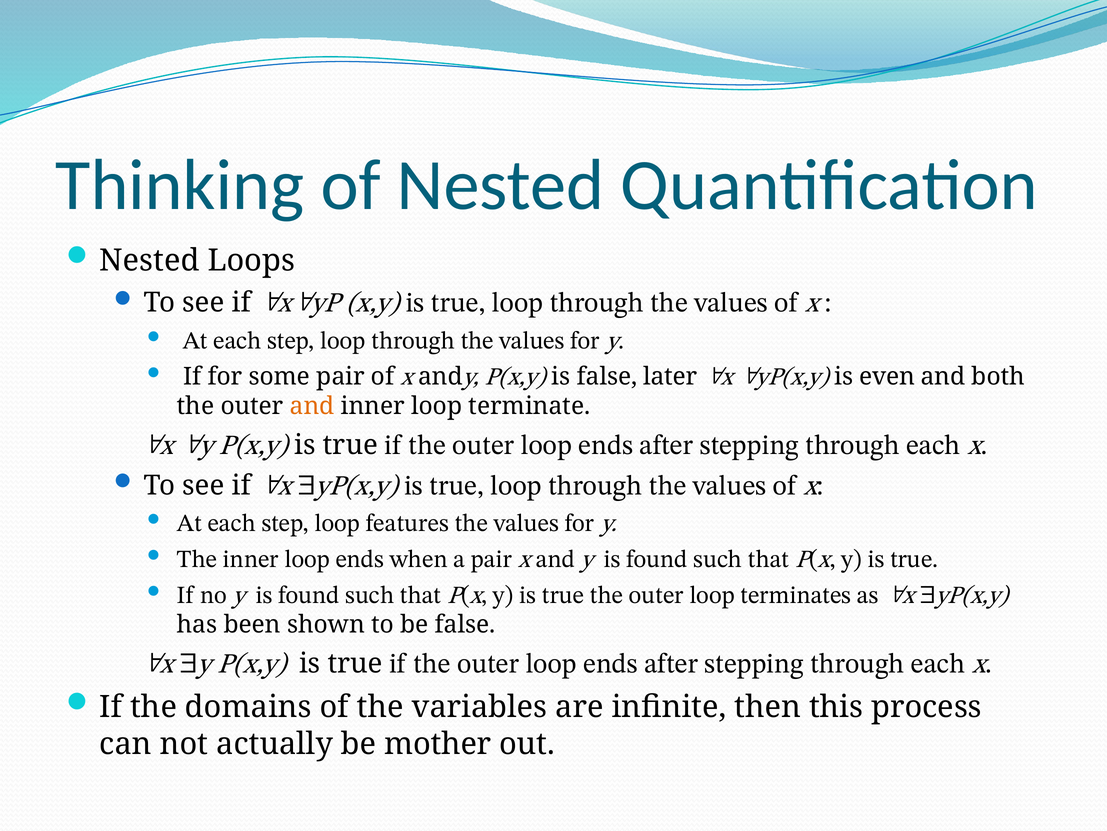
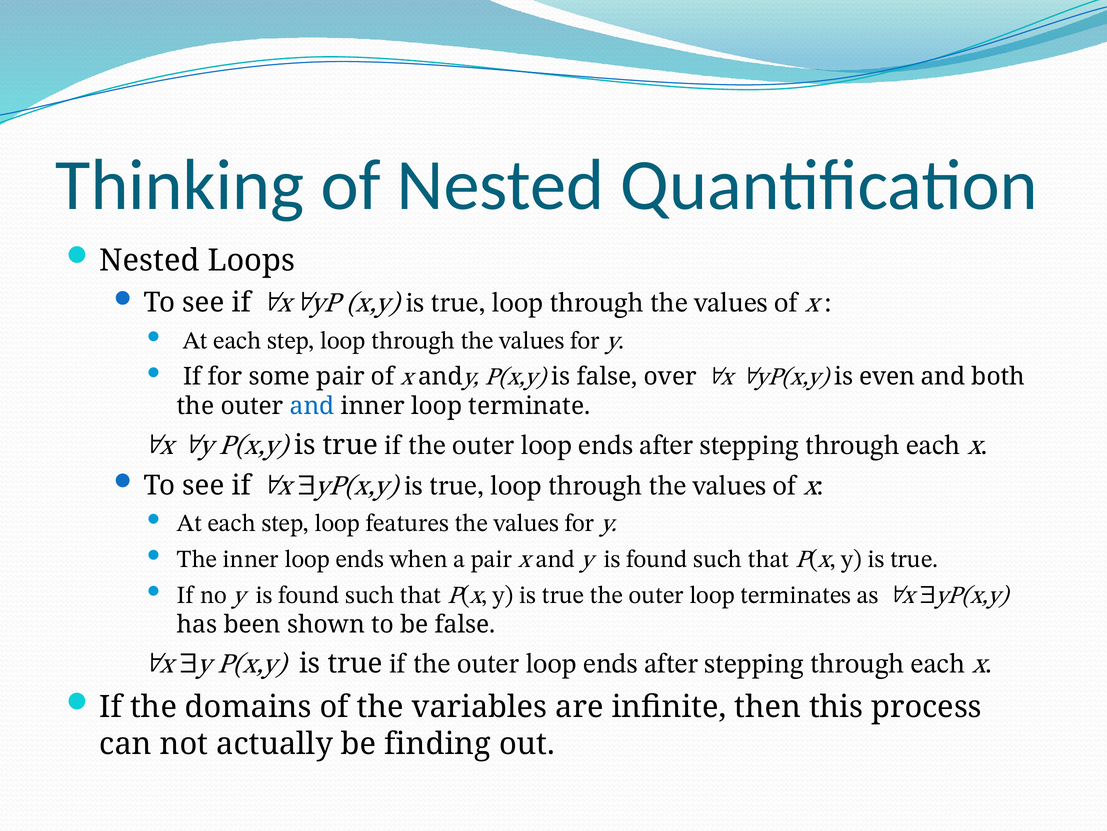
later: later -> over (670, 376)
and colour: orange -> blue (312, 406)
mother: mother -> finding (438, 743)
